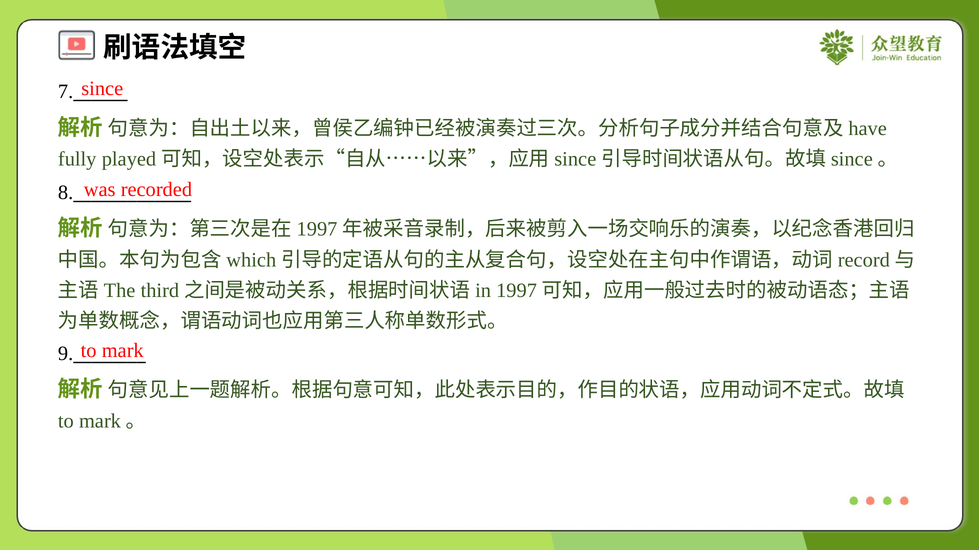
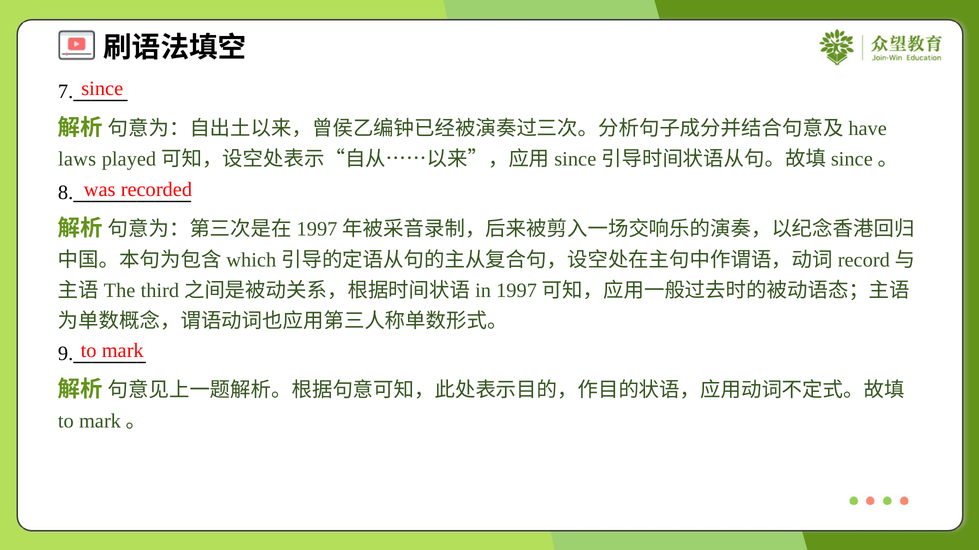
fully: fully -> laws (77, 159)
